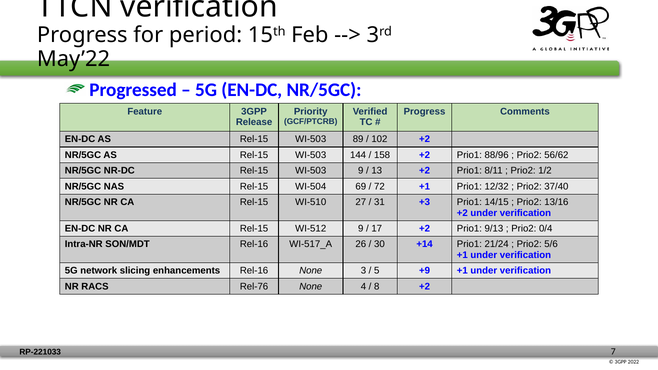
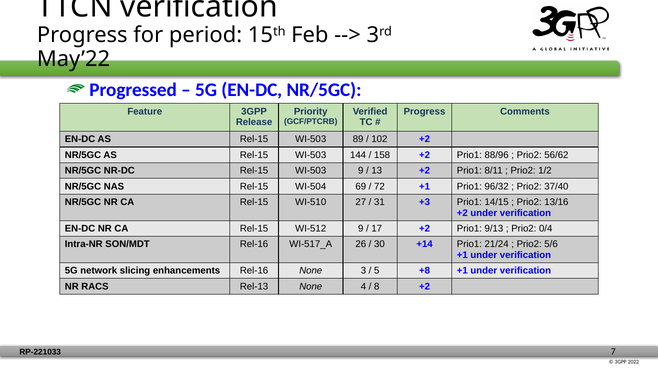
12/32: 12/32 -> 96/32 (497, 186)
+9: +9 -> +8 (425, 271)
Rel-76: Rel-76 -> Rel-13 (254, 286)
